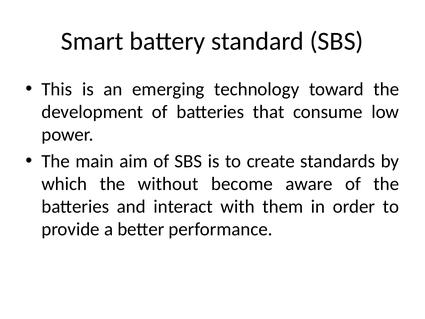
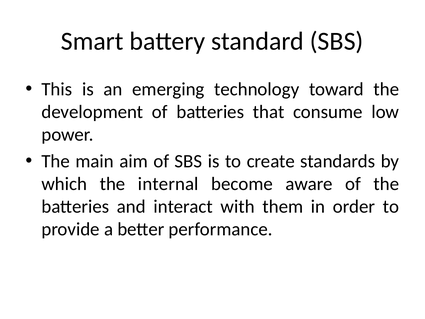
without: without -> internal (168, 184)
